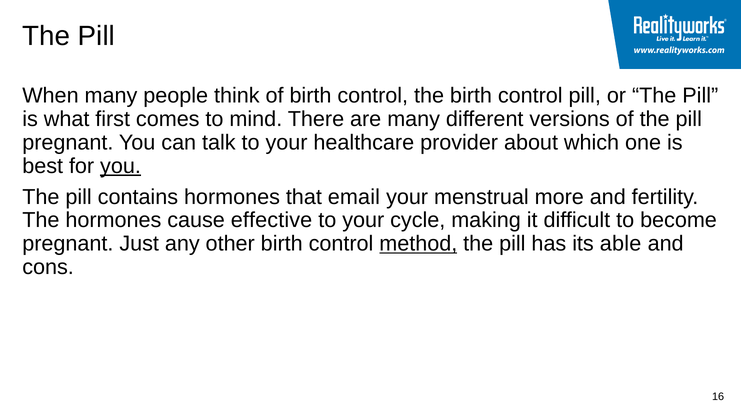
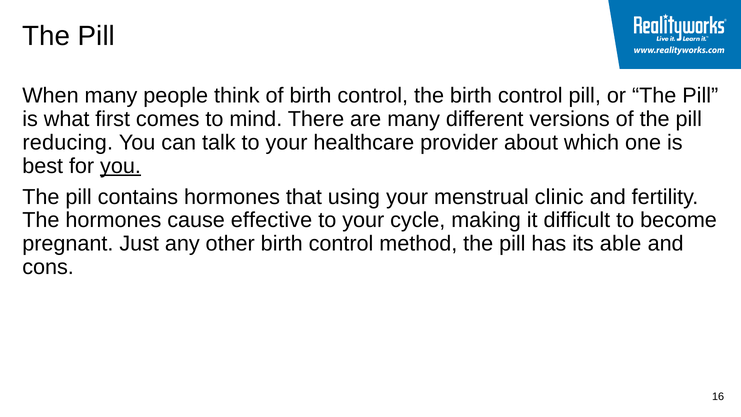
pregnant: pregnant -> reducing (68, 142)
email: email -> using (354, 197)
more: more -> clinic (559, 197)
method underline: present -> none (418, 244)
